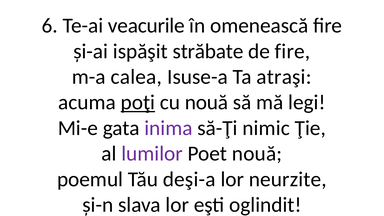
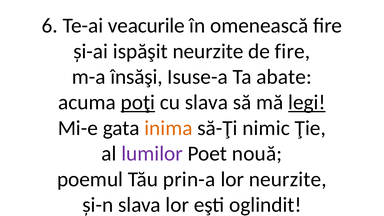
ispăşit străbate: străbate -> neurzite (208, 51)
calea: calea -> însăşi (136, 77)
atraşi: atraşi -> abate (284, 77)
cu nouă: nouă -> slava (206, 102)
legi underline: none -> present (307, 102)
inima colour: purple -> orange (168, 128)
deşi-a: deşi-a -> prin-a (189, 179)
